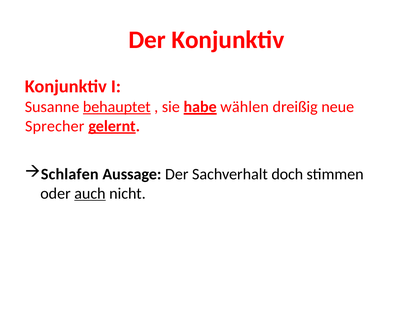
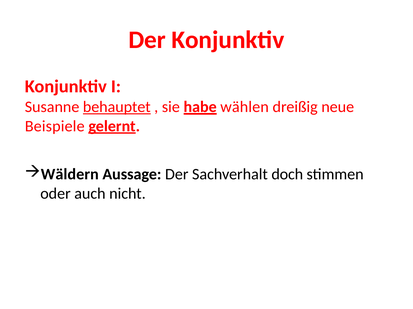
Sprecher: Sprecher -> Beispiele (55, 126)
Schlafen: Schlafen -> Wäldern (70, 175)
auch underline: present -> none (90, 194)
